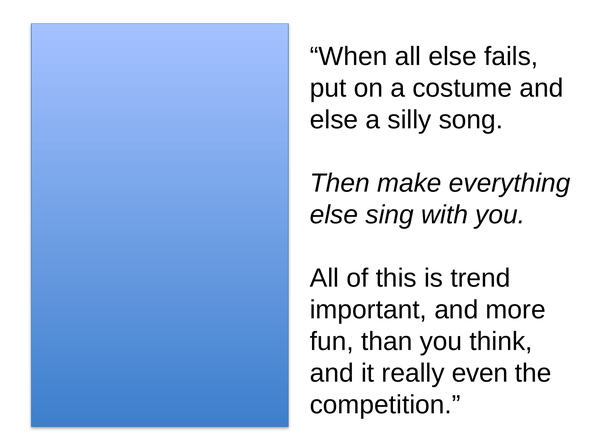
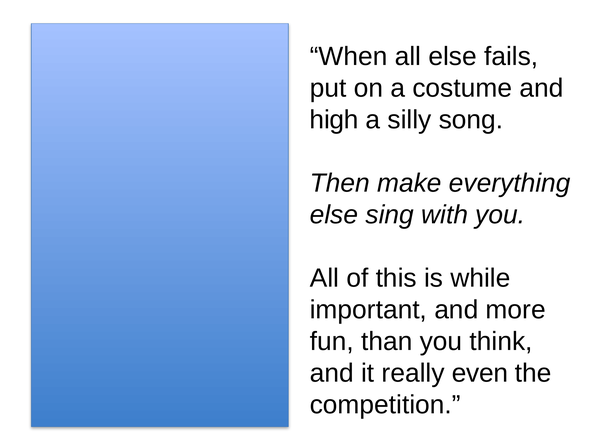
else: else -> high (334, 120)
trend: trend -> while (480, 278)
